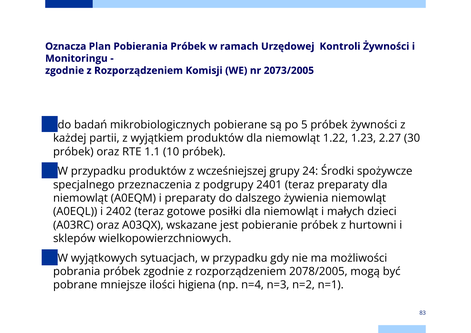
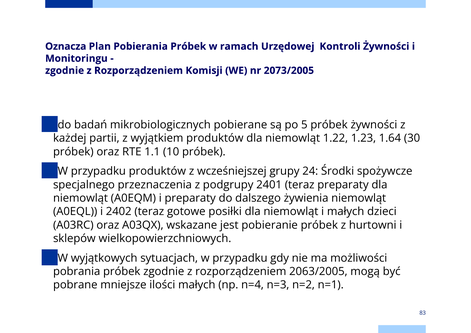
2.27: 2.27 -> 1.64 (390, 138)
2078/2005: 2078/2005 -> 2063/2005 (318, 272)
ilości higiena: higiena -> małych (197, 285)
